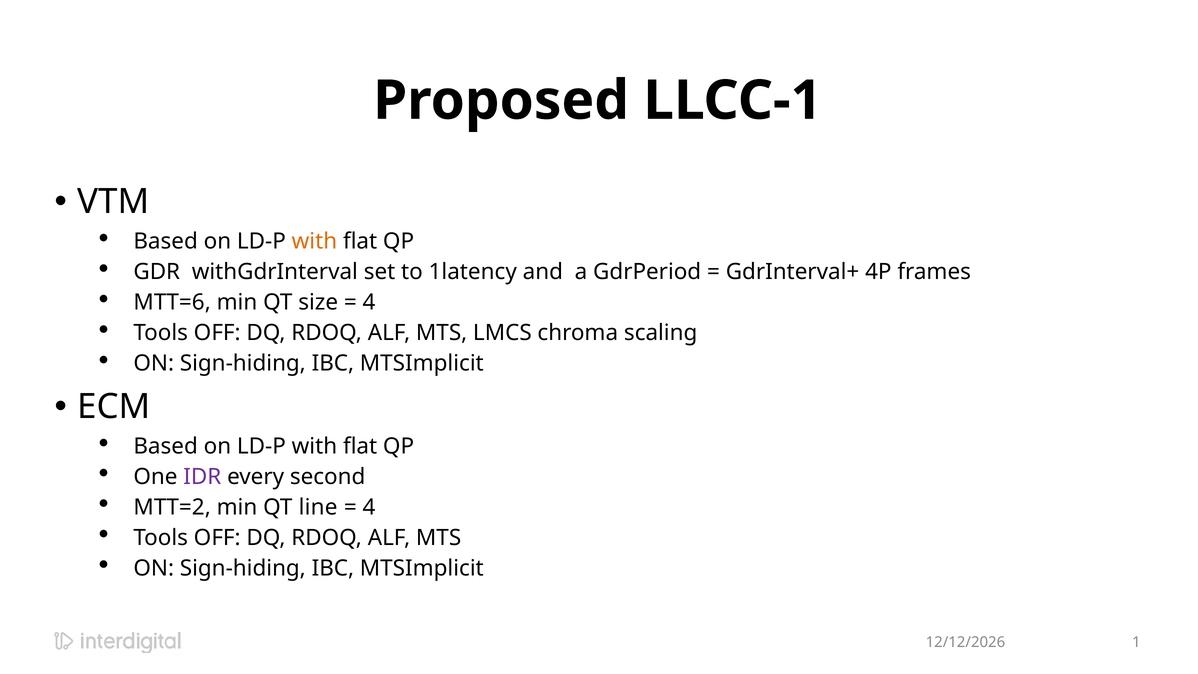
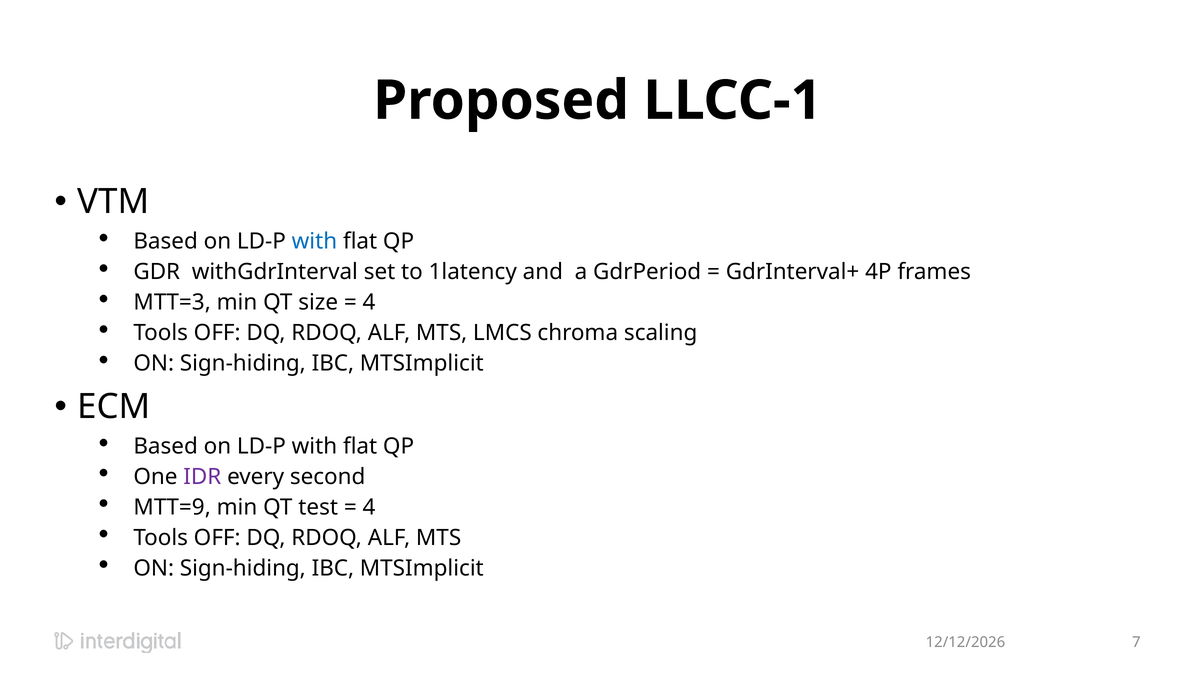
with colour: orange -> blue (314, 241)
MTT=6: MTT=6 -> MTT=3 (172, 302)
MTT=2: MTT=2 -> MTT=9 (172, 507)
line: line -> test (318, 507)
1: 1 -> 7 (1136, 642)
